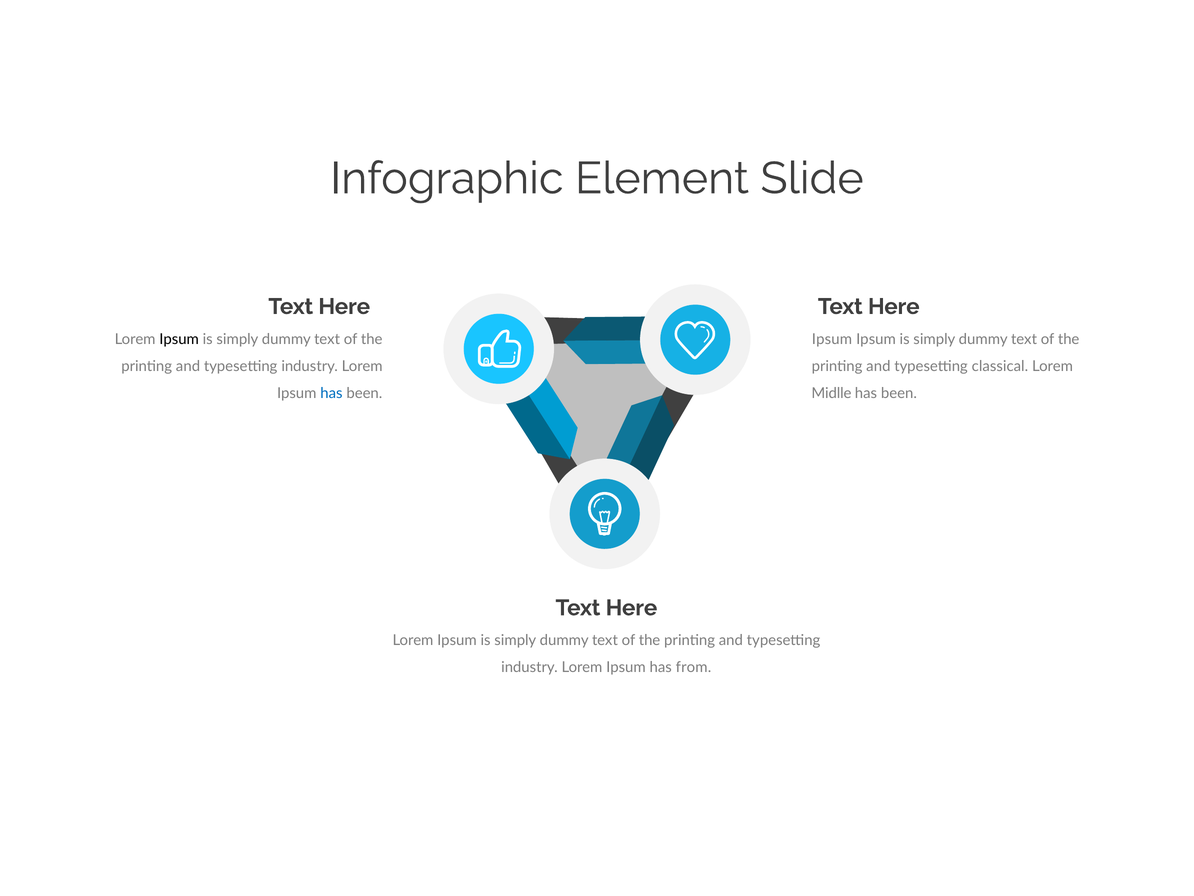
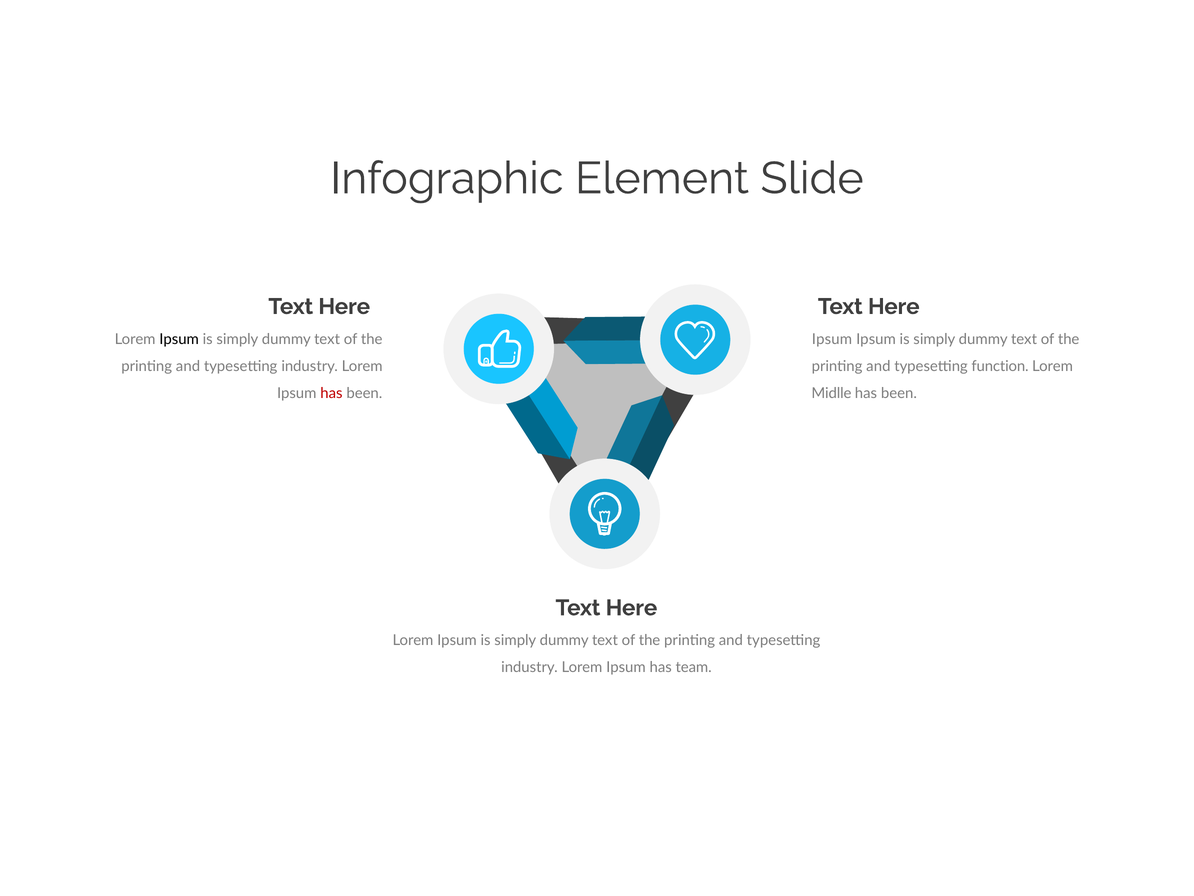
classical: classical -> function (1000, 366)
has colour: blue -> red (331, 393)
from: from -> team (694, 667)
